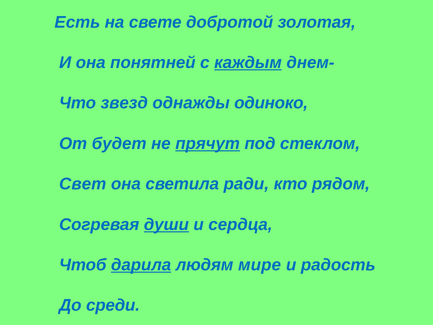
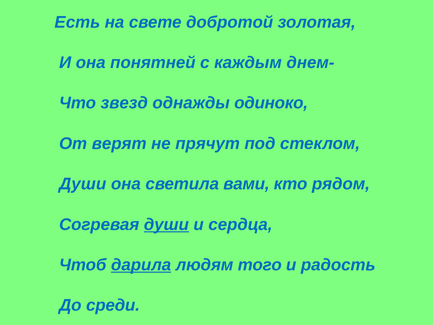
каждым underline: present -> none (248, 63)
будет: будет -> верят (119, 143)
прячут underline: present -> none (208, 143)
Свет: Свет -> Души (83, 184)
ради: ради -> вами (246, 184)
мире: мире -> того (260, 265)
